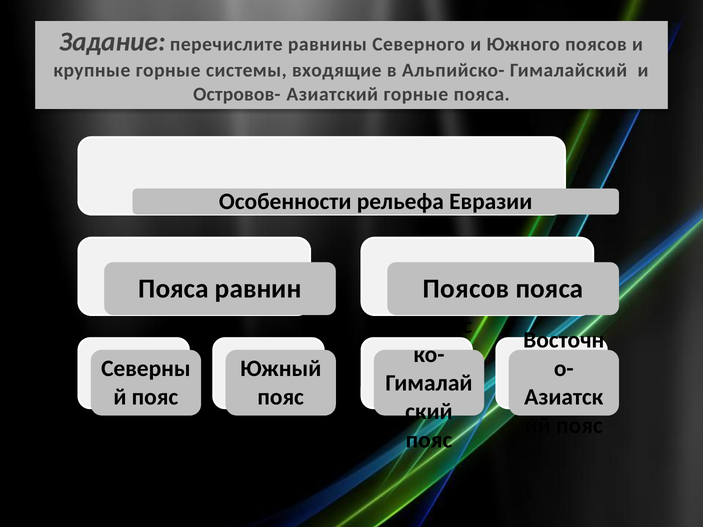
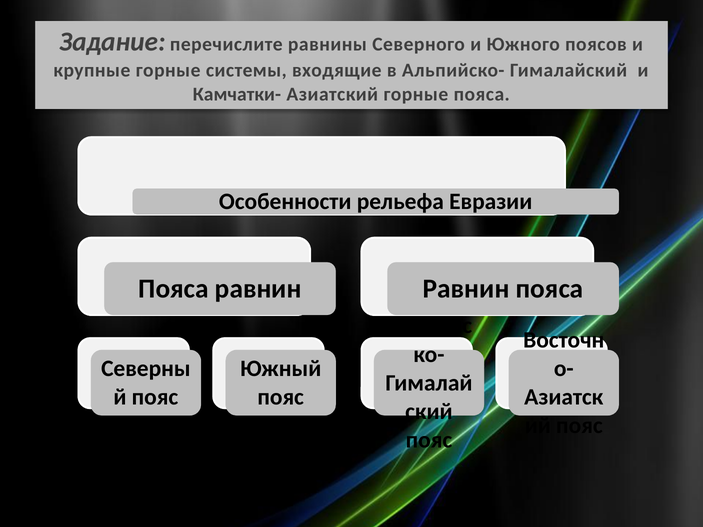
Островов-: Островов- -> Камчатки- (237, 94)
Поясов: Поясов -> Равнин (466, 289)
